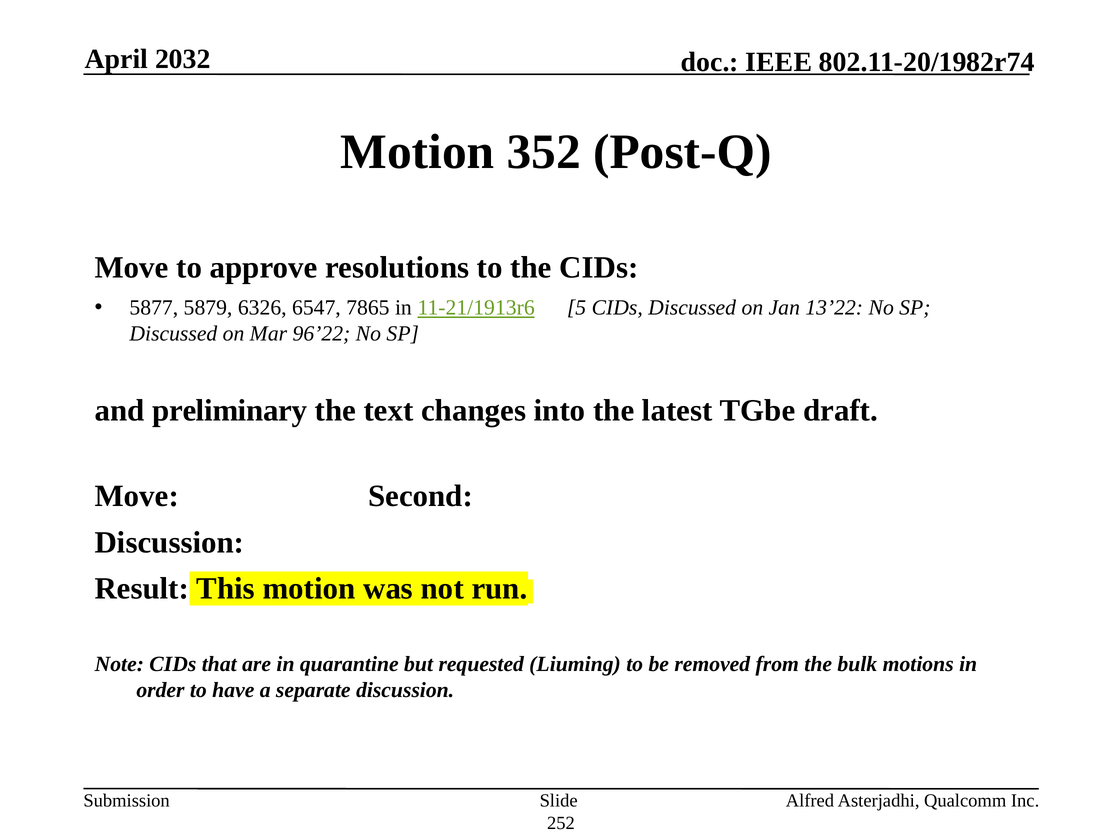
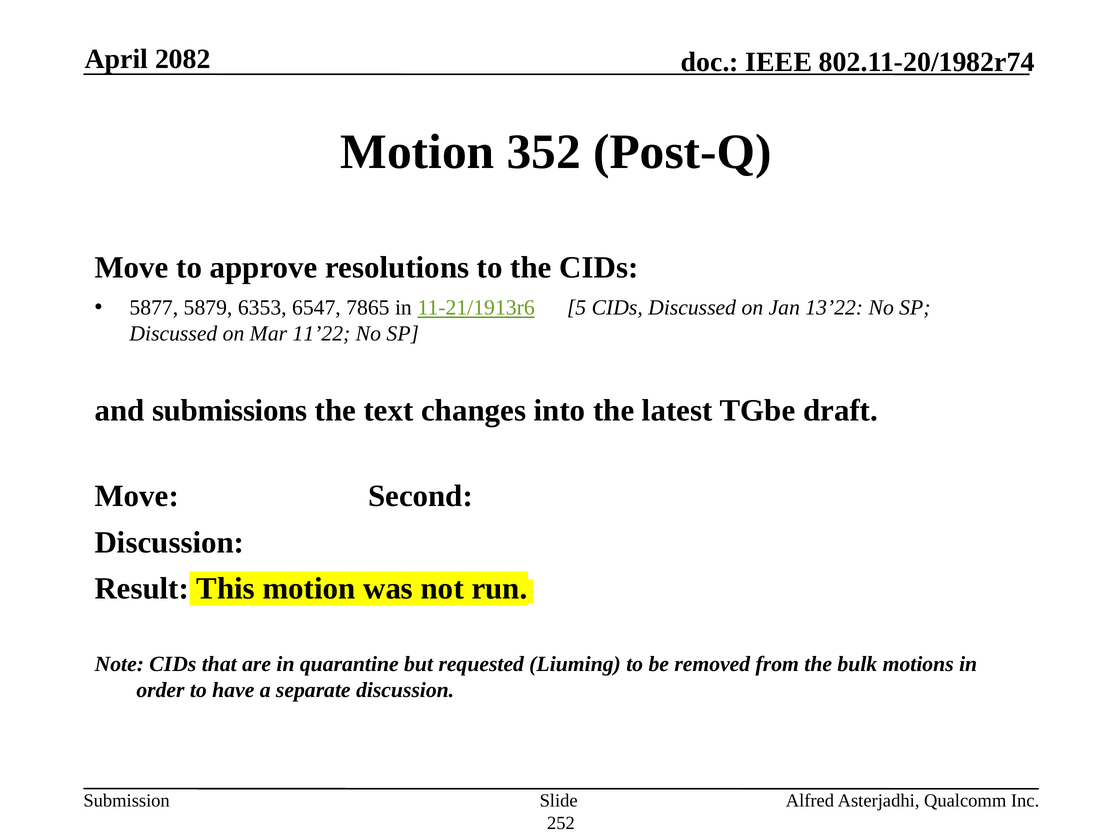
2032: 2032 -> 2082 (183, 59)
6326: 6326 -> 6353 (262, 308)
96’22: 96’22 -> 11’22 (321, 334)
preliminary: preliminary -> submissions (230, 410)
